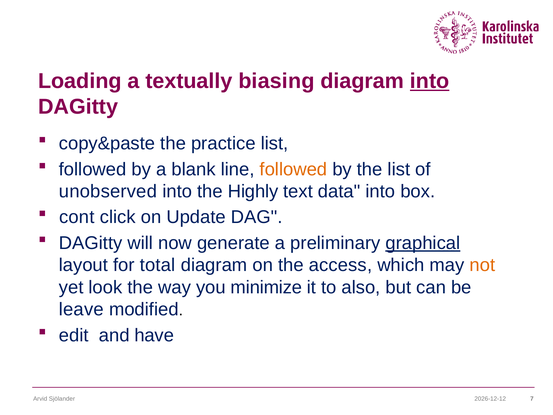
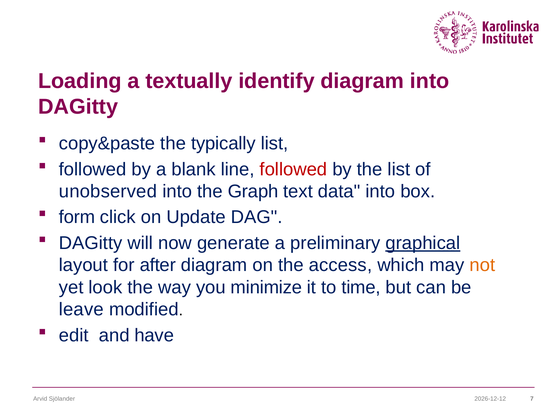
biasing: biasing -> identify (277, 81)
into underline: present -> none (430, 81)
practice: practice -> typically (223, 143)
followed colour: orange -> red (293, 169)
Highly: Highly -> Graph (253, 191)
cont: cont -> form (77, 217)
total: total -> after (158, 265)
also: also -> time (361, 287)
